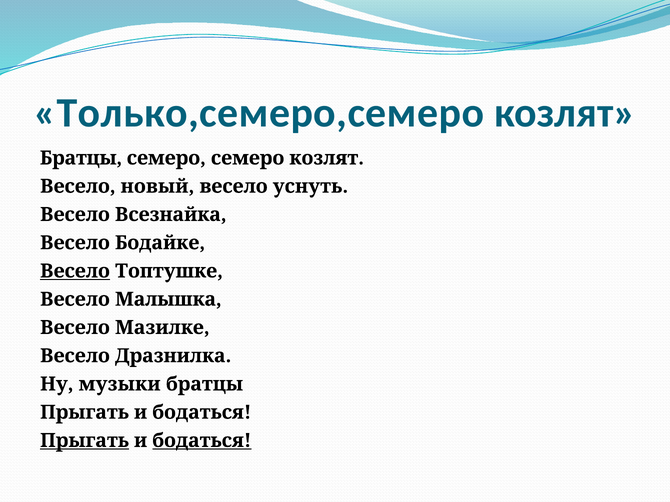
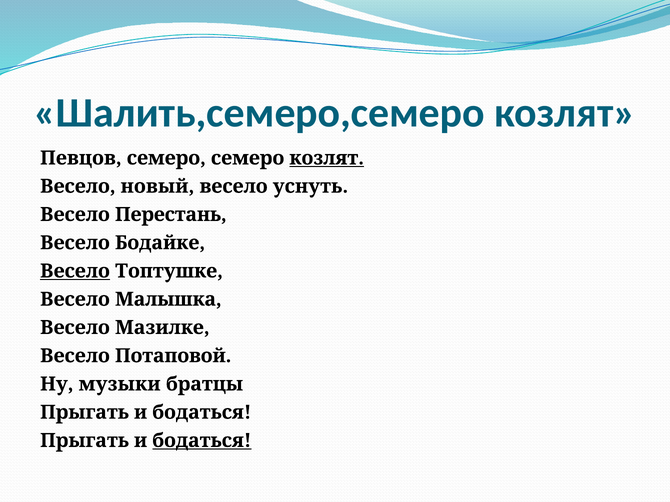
Только,семеро,семеро: Только,семеро,семеро -> Шалить,семеро,семеро (259, 113)
Братцы: Братцы -> Певцов (81, 158)
козлят underline: none -> present (327, 158)
Всезнайка: Всезнайка -> Перестань (171, 215)
Дразнилка: Дразнилка -> Потаповой (173, 356)
Прыгать underline: present -> none (85, 441)
